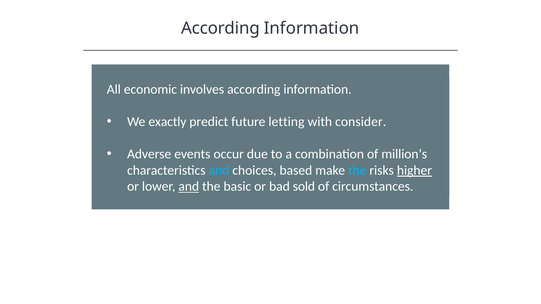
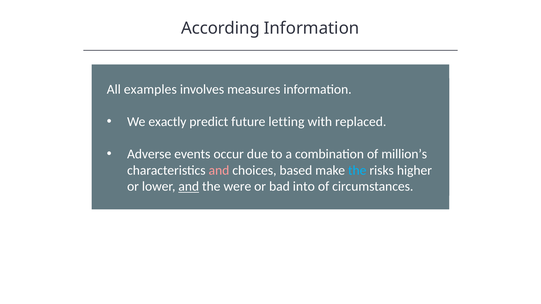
economic: economic -> examples (150, 89)
involves according: according -> measures (254, 89)
consider: consider -> replaced (361, 122)
and colour: light blue -> pink (219, 170)
higher underline: present -> none (414, 170)
basic: basic -> were (237, 187)
sold: sold -> into (304, 187)
